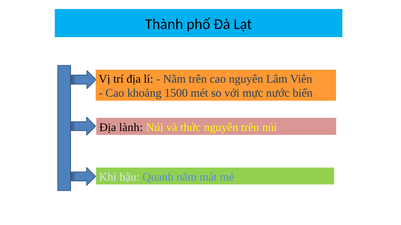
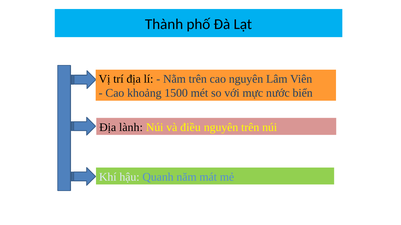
thức: thức -> điều (191, 127)
